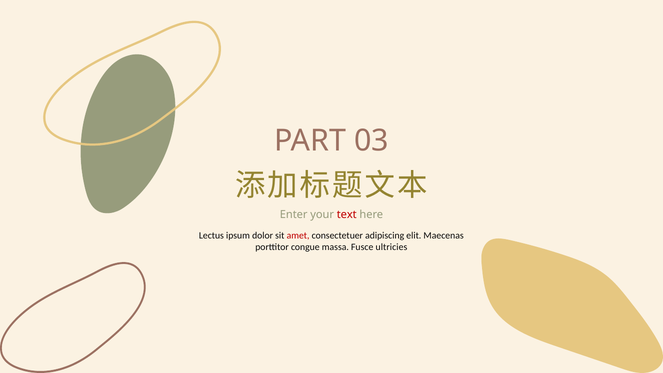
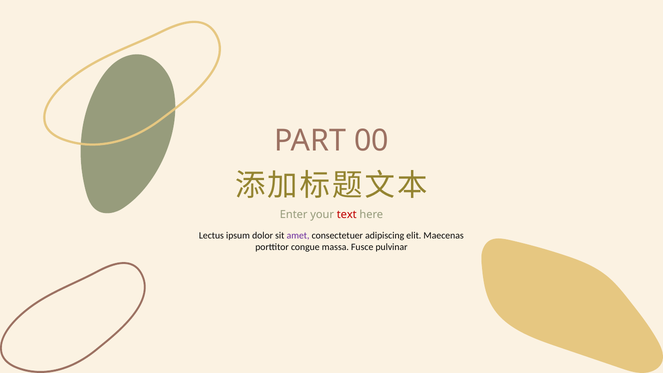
03: 03 -> 00 (371, 141)
amet colour: red -> purple (298, 235)
ultricies: ultricies -> pulvinar (392, 247)
